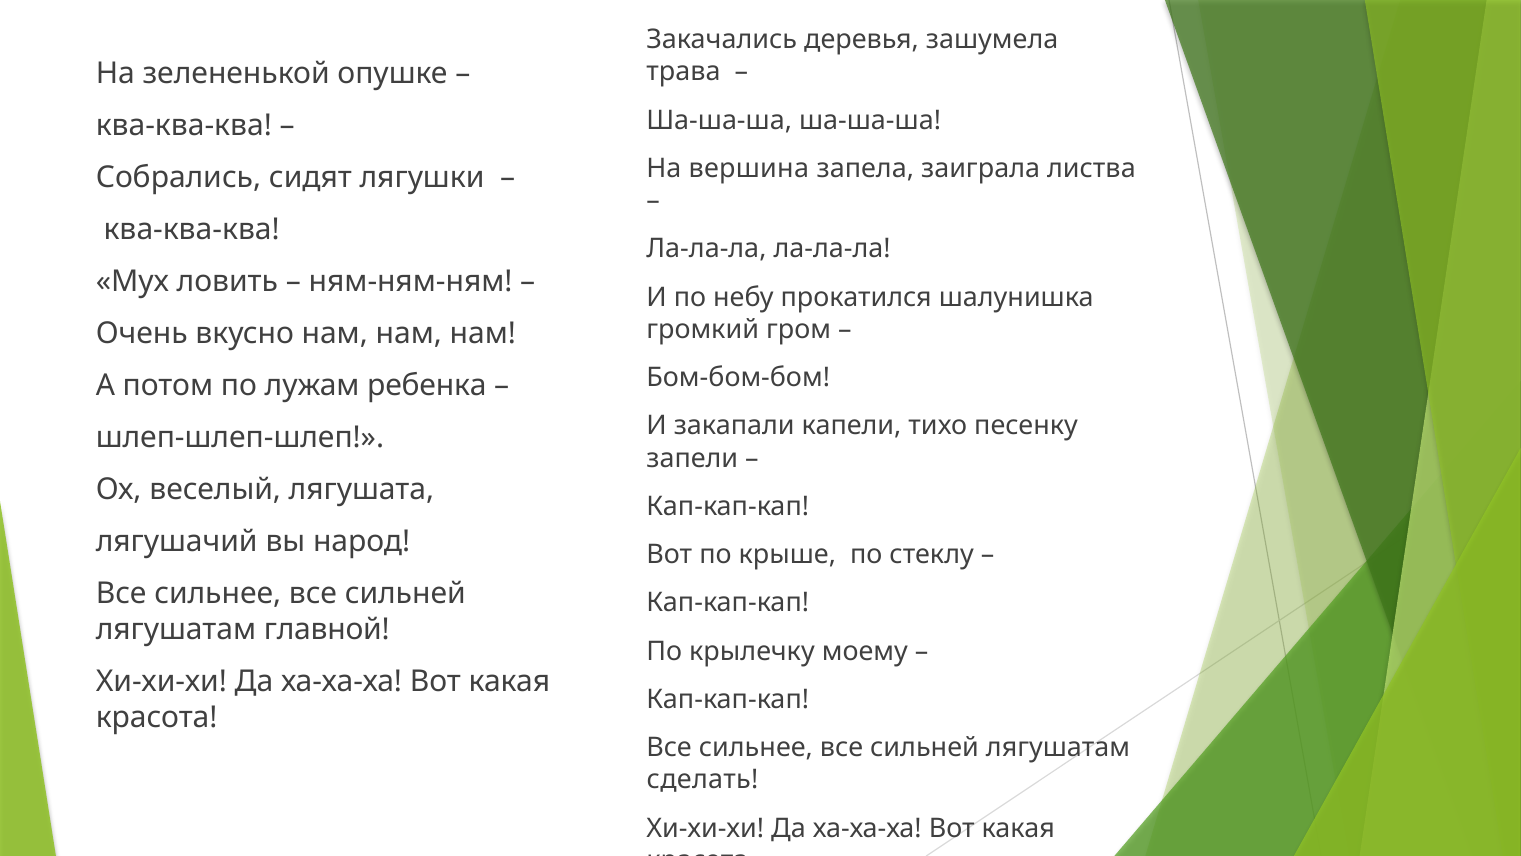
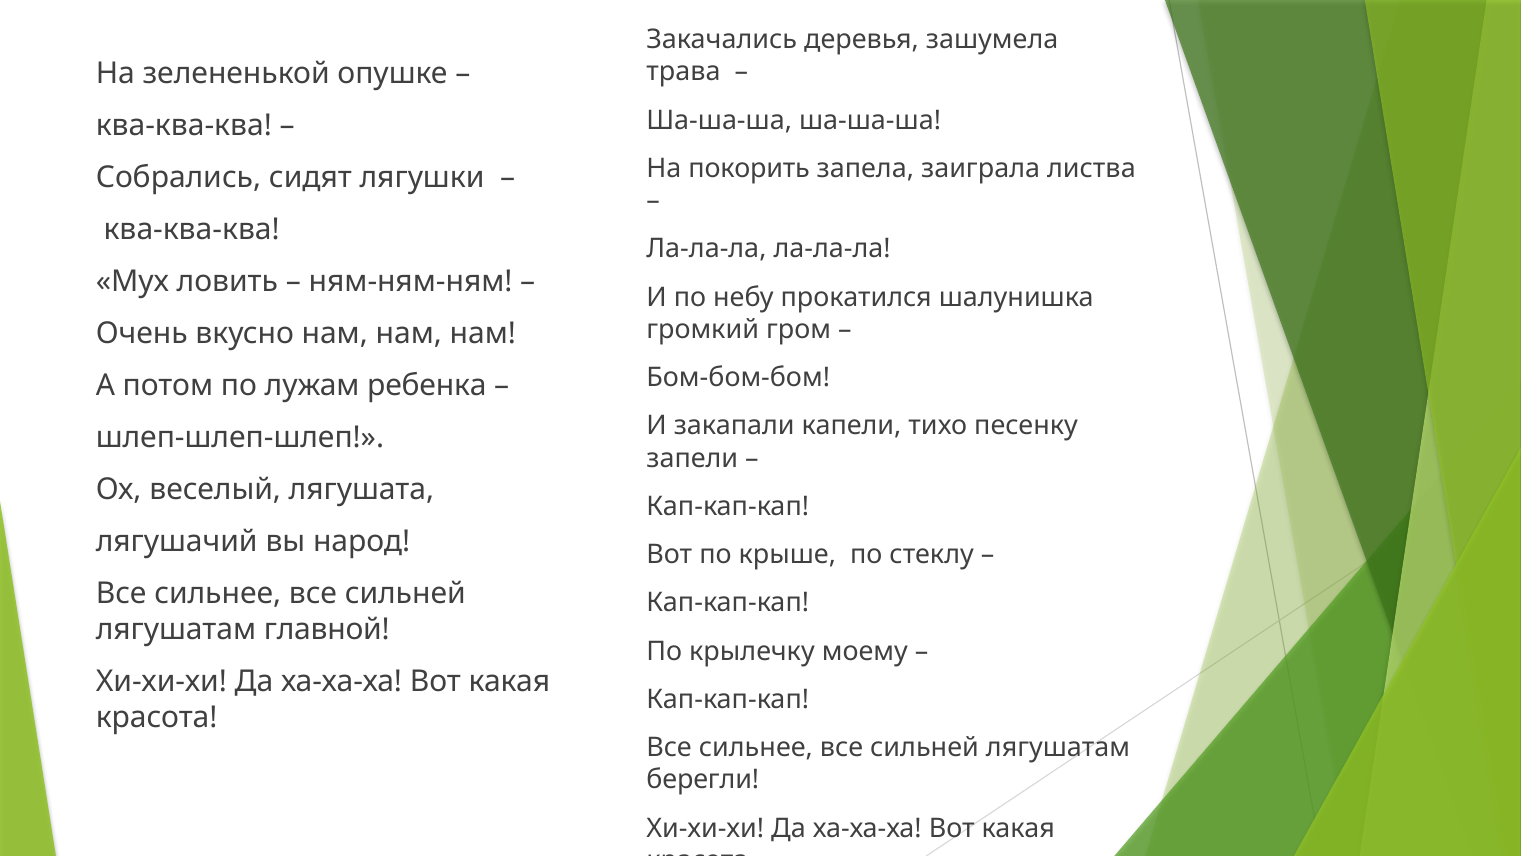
вершина: вершина -> покорить (749, 168)
сделать: сделать -> берегли (703, 780)
